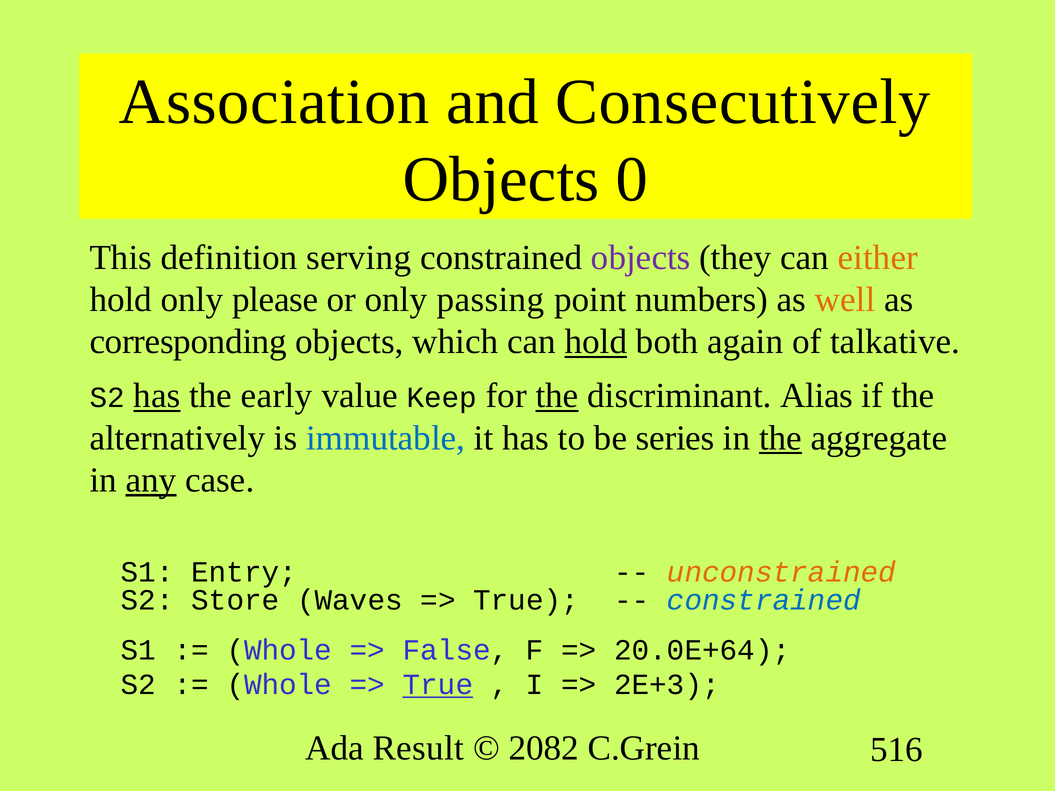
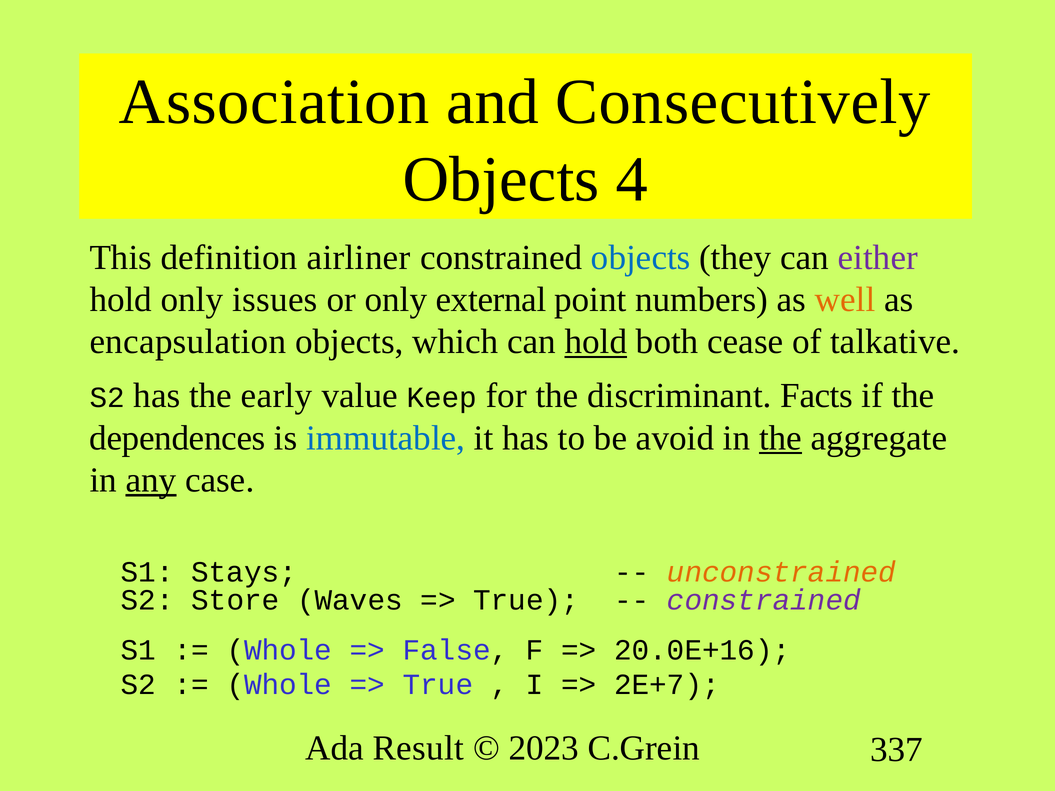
0: 0 -> 4 (632, 179)
serving: serving -> airliner (359, 258)
objects colour: purple -> blue (641, 258)
either colour: orange -> purple (878, 258)
please: please -> issues (275, 300)
passing: passing -> external (491, 300)
corresponding: corresponding -> encapsulation (188, 342)
again: again -> cease (745, 342)
has underline: present -> none (157, 396)
the underline: present -> none (557, 396)
Alias: Alias -> Facts (817, 396)
alternatively: alternatively -> dependences (178, 438)
series: series -> avoid (675, 438)
Entry: Entry -> Stays (244, 572)
constrained colour: blue -> purple (764, 600)
20.0E+64: 20.0E+64 -> 20.0E+16 (702, 650)
True underline: present -> none (438, 685)
2E+3: 2E+3 -> 2E+7 (667, 685)
2082: 2082 -> 2023 (544, 749)
516: 516 -> 337 (897, 750)
